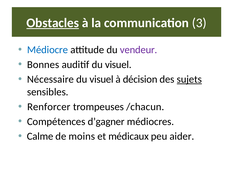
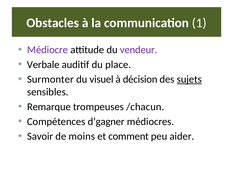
Obstacles underline: present -> none (53, 23)
3: 3 -> 1 (199, 23)
Médiocre colour: blue -> purple (48, 50)
Bonnes: Bonnes -> Verbale (43, 64)
auditif du visuel: visuel -> place (118, 64)
Nécessaire: Nécessaire -> Surmonter (50, 79)
Renforcer: Renforcer -> Remarque (49, 107)
Calme: Calme -> Savoir (40, 136)
médicaux: médicaux -> comment (129, 136)
